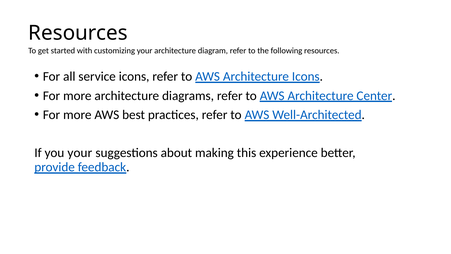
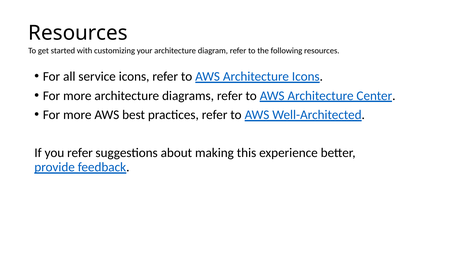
you your: your -> refer (80, 153)
